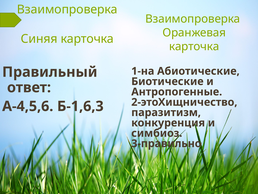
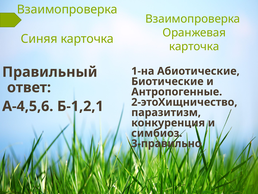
Б-1,6,3: Б-1,6,3 -> Б-1,2,1 (80, 106)
